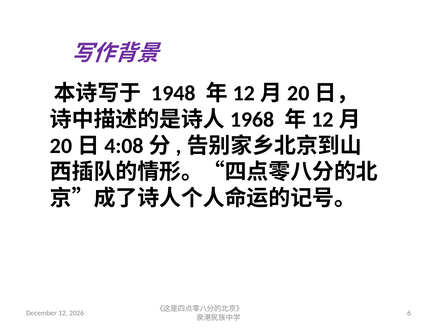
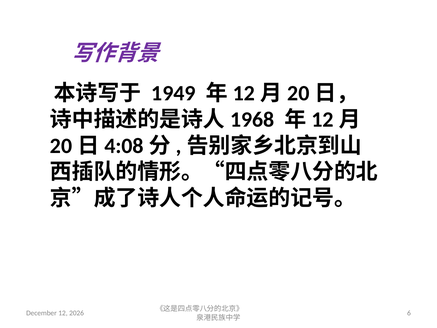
1948: 1948 -> 1949 (173, 93)
